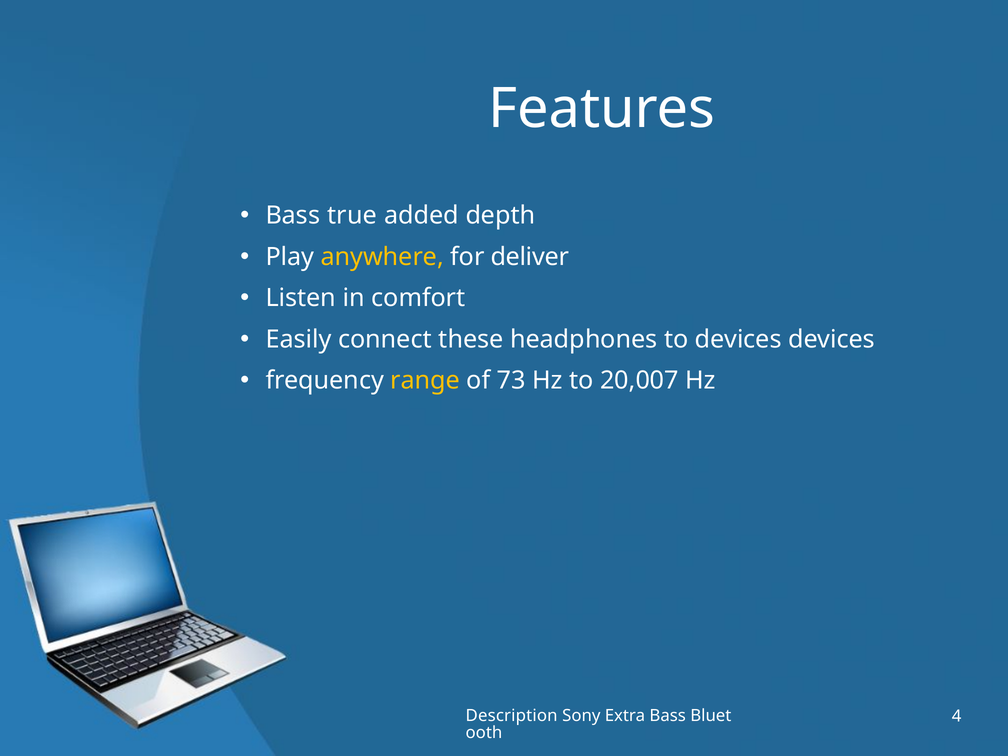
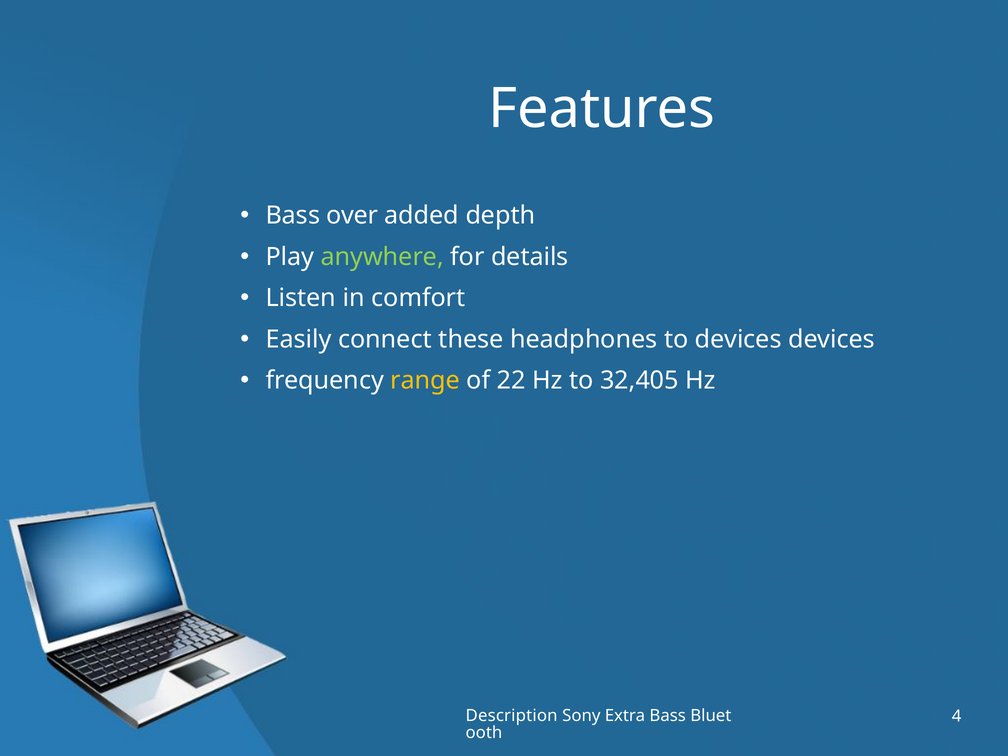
true: true -> over (352, 216)
anywhere colour: yellow -> light green (382, 257)
deliver: deliver -> details (530, 257)
73: 73 -> 22 (511, 380)
20,007: 20,007 -> 32,405 (639, 380)
